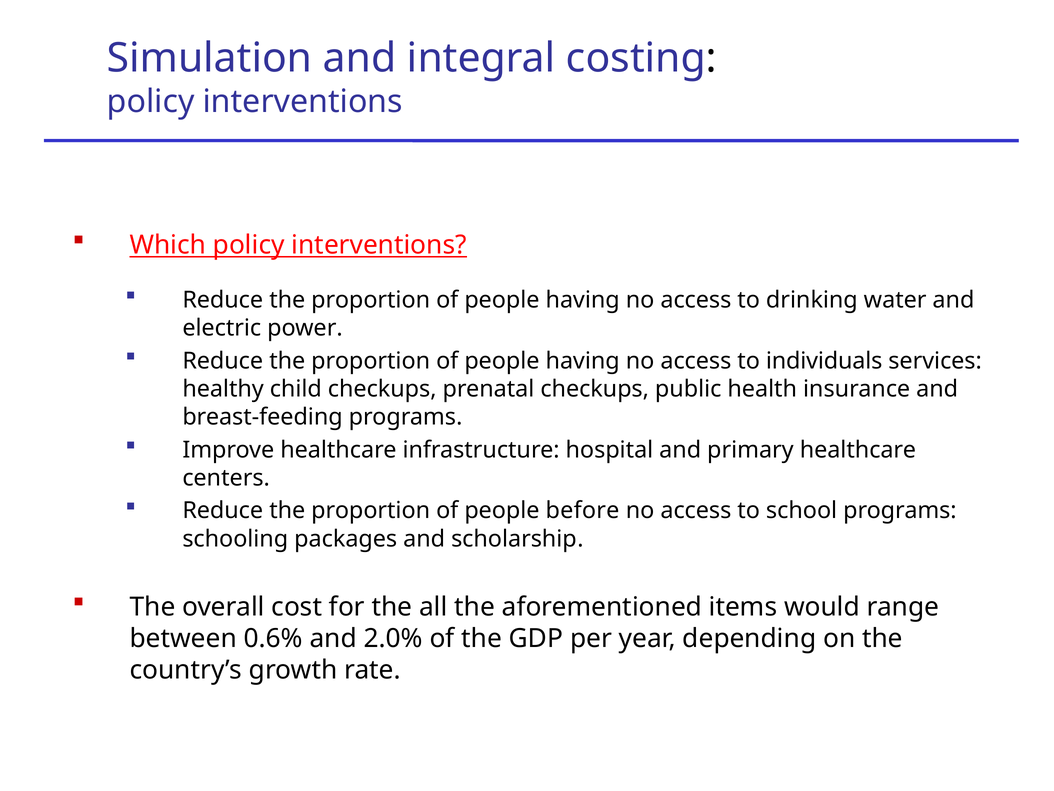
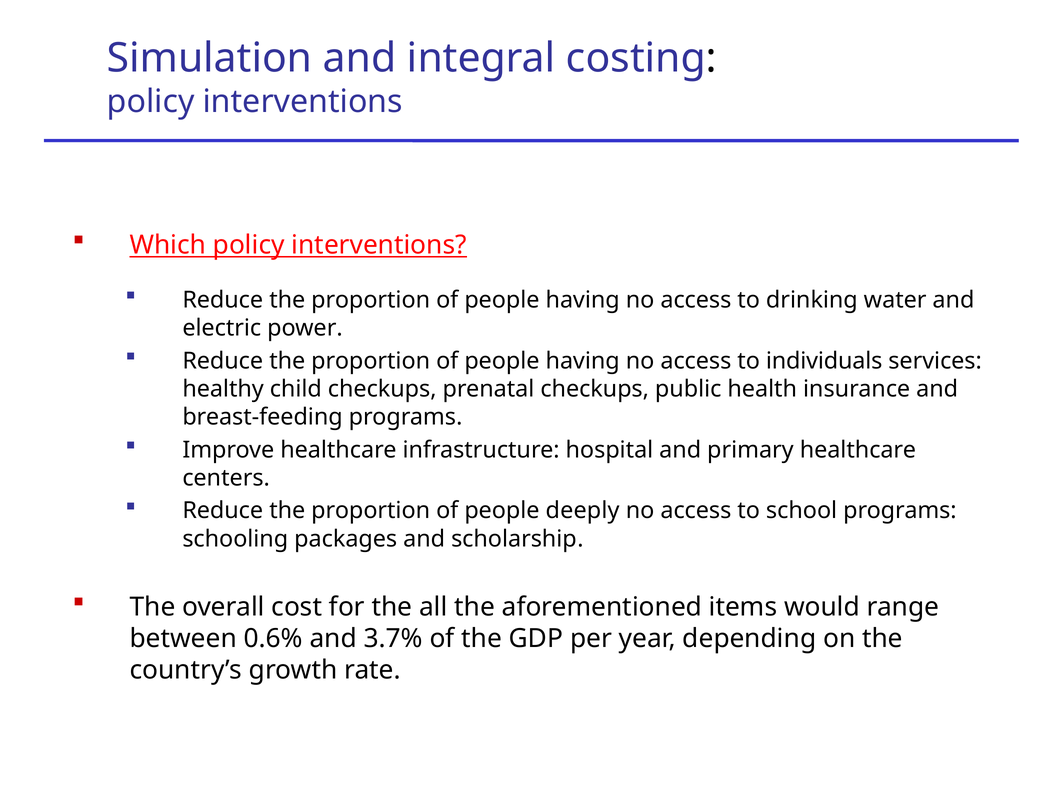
before: before -> deeply (583, 510)
2.0%: 2.0% -> 3.7% (393, 638)
